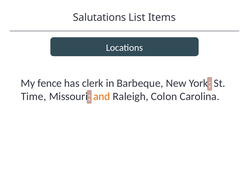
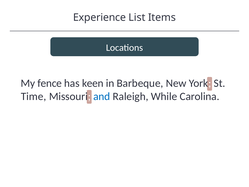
Salutations: Salutations -> Experience (100, 17)
clerk: clerk -> keen (93, 83)
and colour: orange -> blue (102, 96)
Colon: Colon -> While (164, 96)
